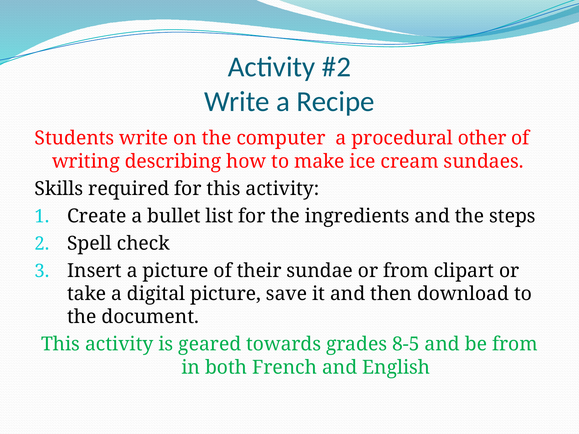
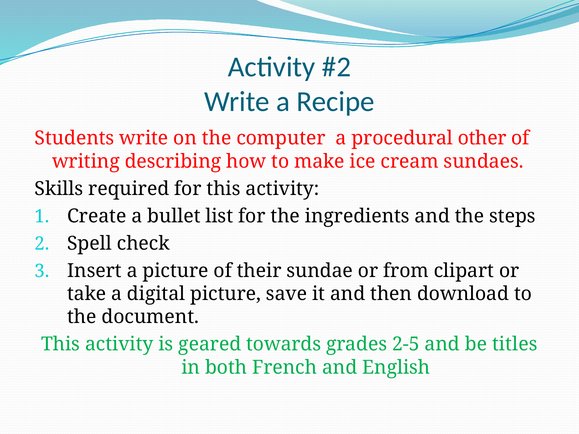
8-5: 8-5 -> 2-5 (406, 344)
be from: from -> titles (515, 344)
